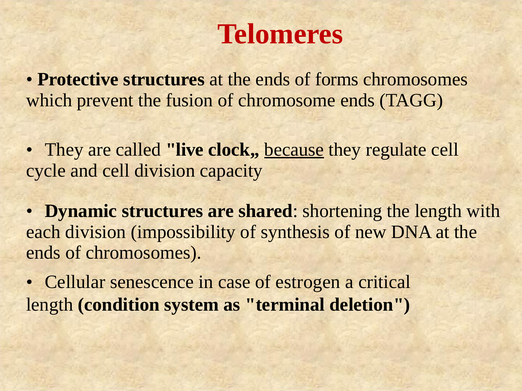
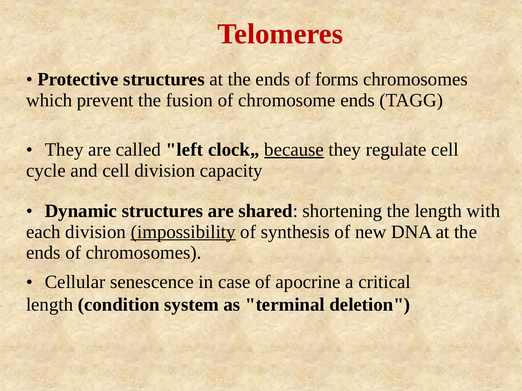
live: live -> left (184, 150)
impossibility underline: none -> present (183, 232)
estrogen: estrogen -> apocrine (308, 282)
